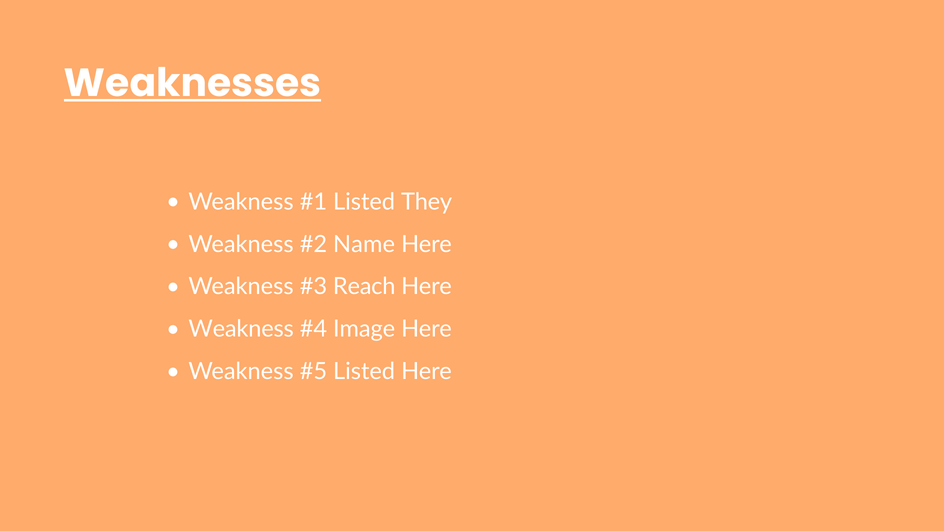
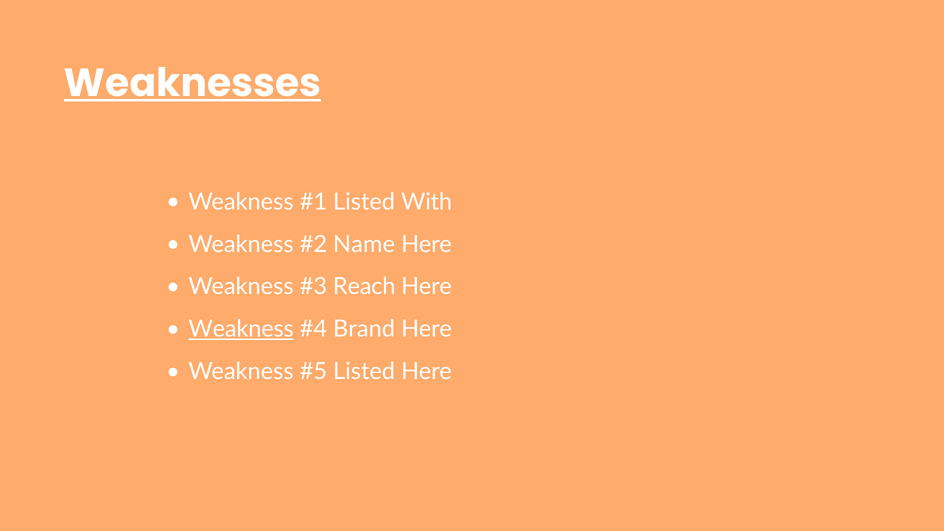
They: They -> With (427, 202)
Weakness underline: none -> present (241, 329)
Image: Image -> Brand (364, 329)
